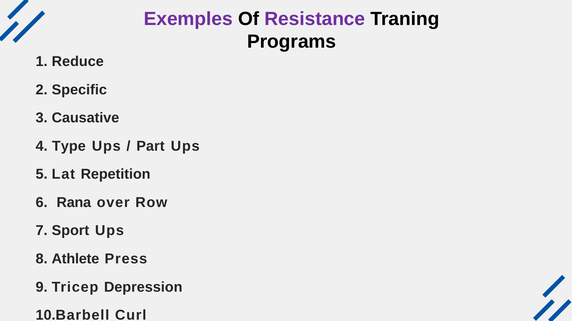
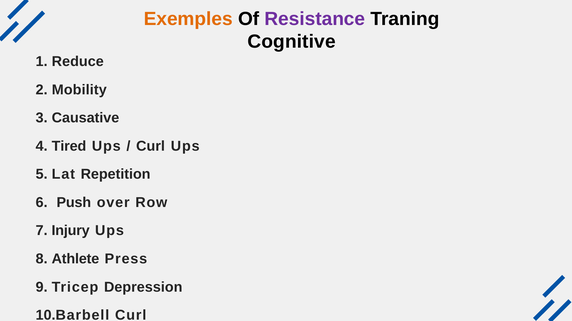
Exemples colour: purple -> orange (188, 19)
Programs: Programs -> Cognitive (292, 42)
Specific: Specific -> Mobility (79, 90)
Type: Type -> Tired (69, 146)
Part: Part -> Curl (151, 146)
Rana: Rana -> Push (74, 203)
Sport: Sport -> Injury (71, 231)
